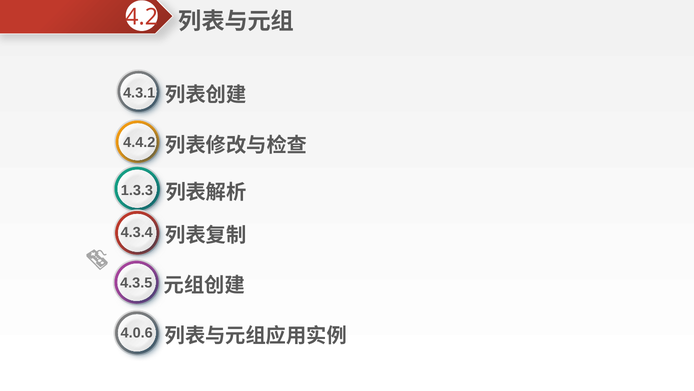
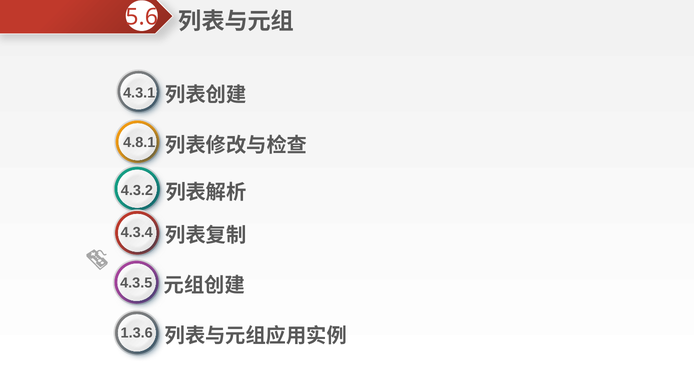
4.2: 4.2 -> 5.6 (142, 17)
4.4.2: 4.4.2 -> 4.8.1 (139, 142)
1.3.3: 1.3.3 -> 4.3.2 (137, 190)
4.0.6: 4.0.6 -> 1.3.6 (137, 333)
